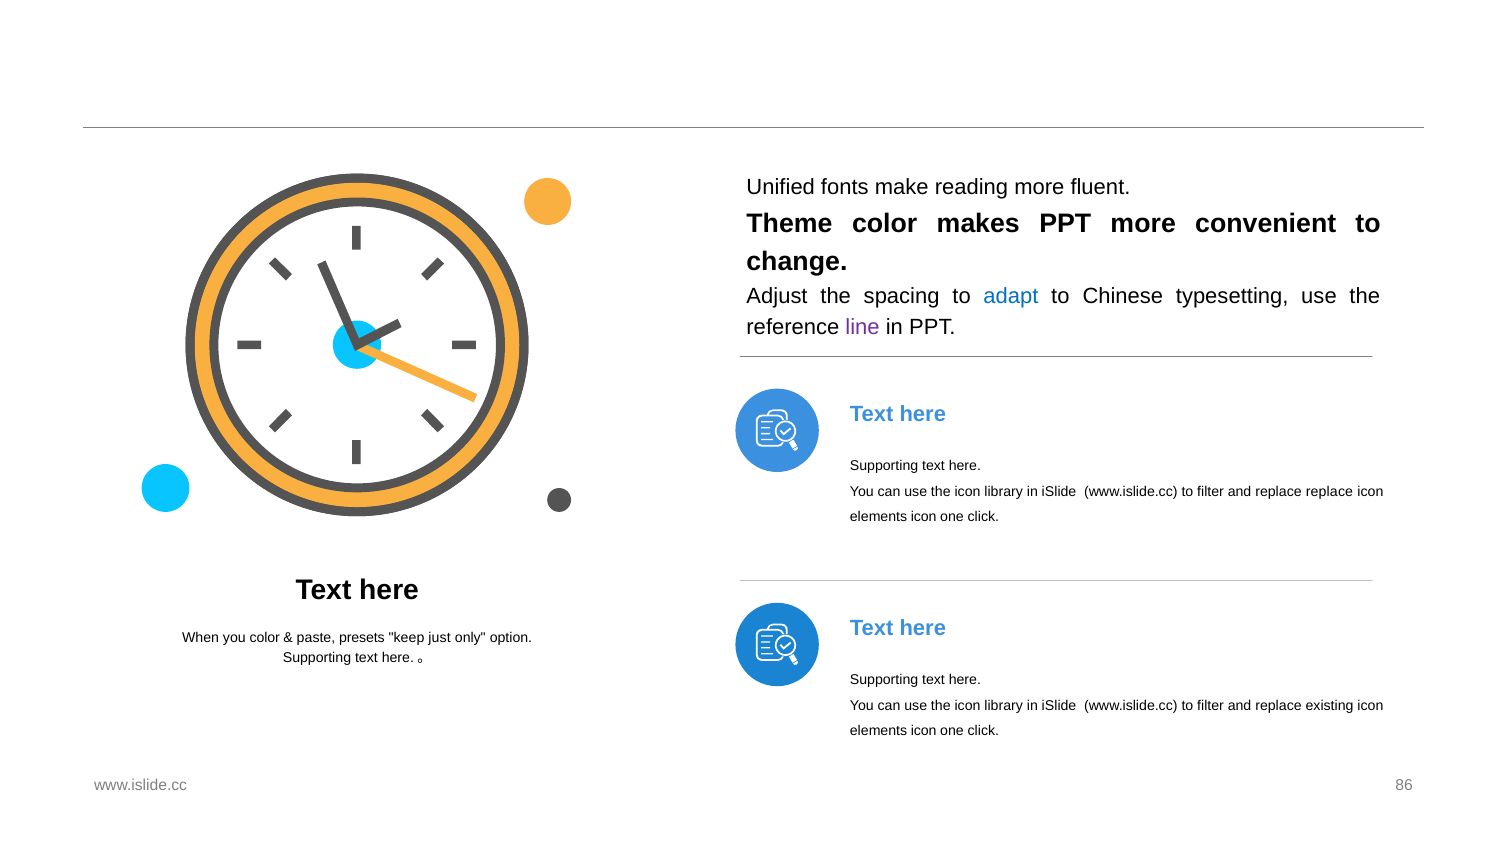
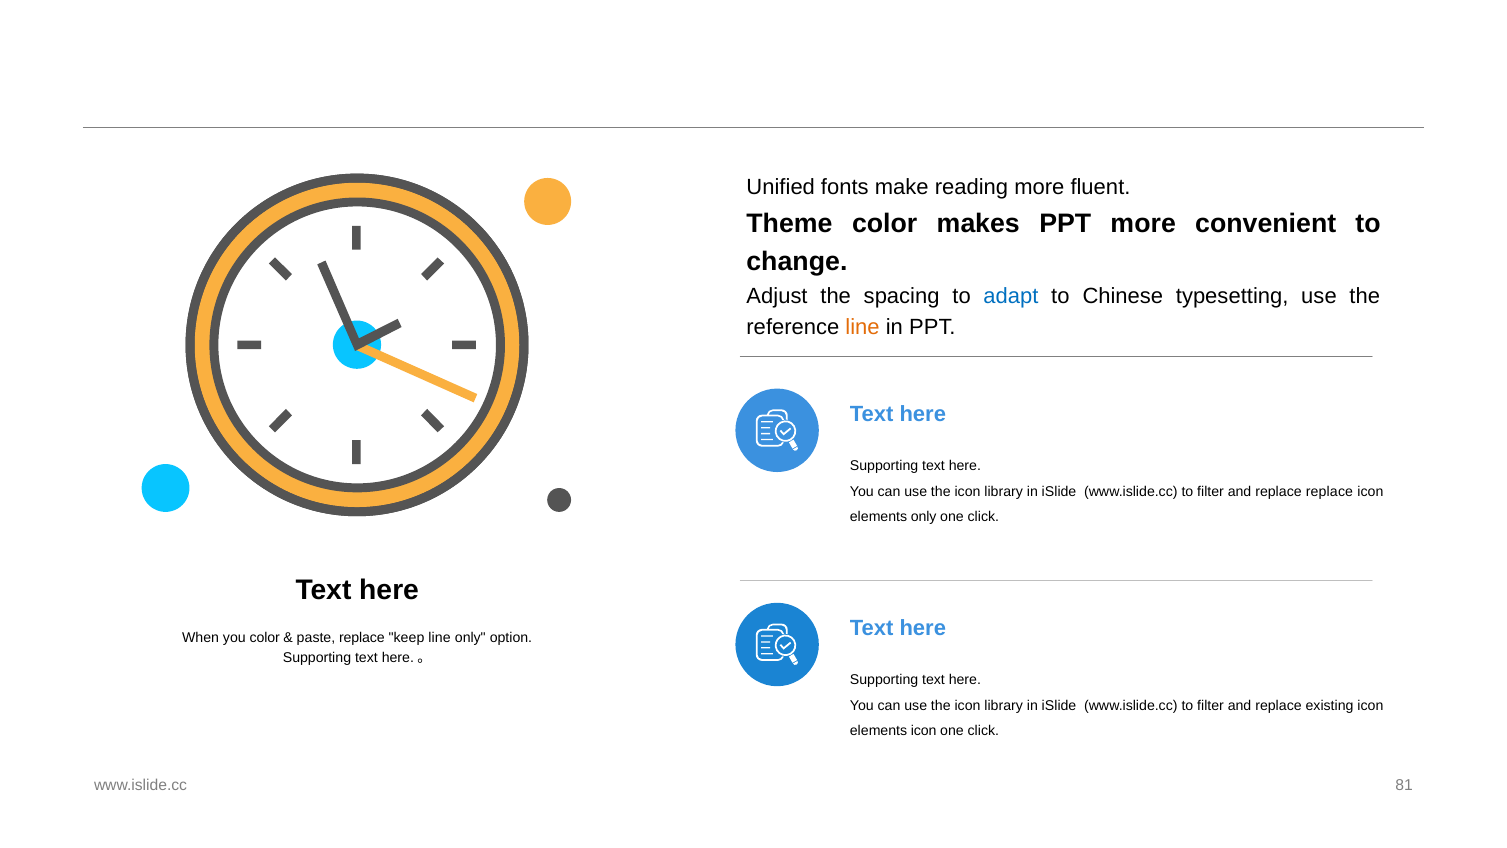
line colour: purple -> orange (863, 328)
icon: icon -> only (924, 517)
paste presets: presets -> replace (362, 638)
keep just: just -> line (440, 638)
86: 86 -> 81 (1404, 785)
